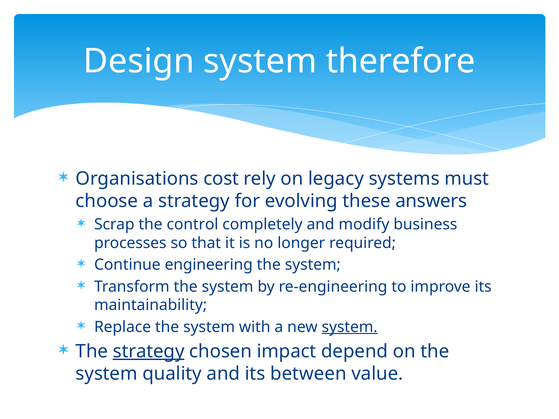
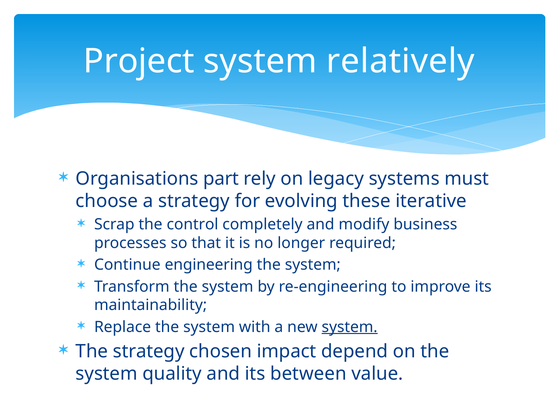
Design: Design -> Project (139, 61)
therefore: therefore -> relatively (400, 61)
cost: cost -> part (221, 179)
answers: answers -> iterative (431, 201)
strategy underline: present -> none (149, 352)
